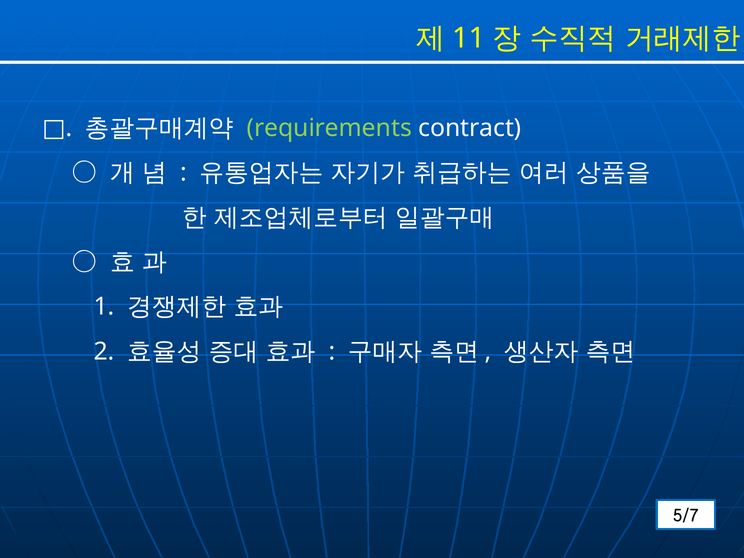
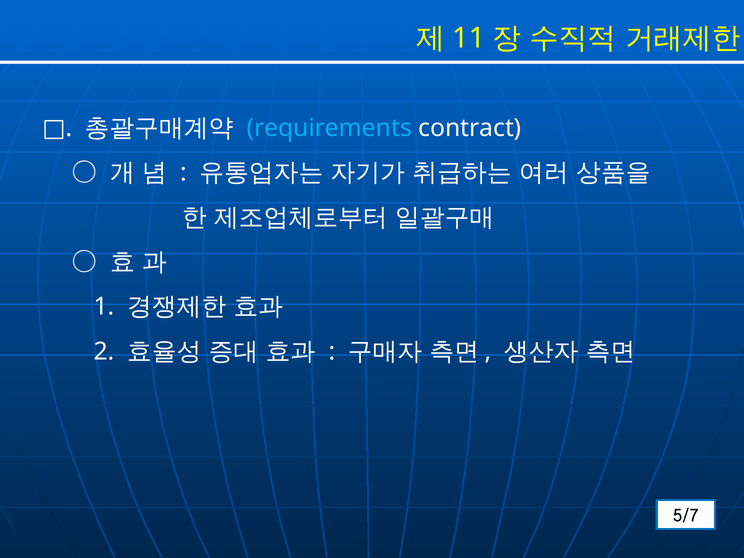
requirements colour: light green -> light blue (329, 128)
